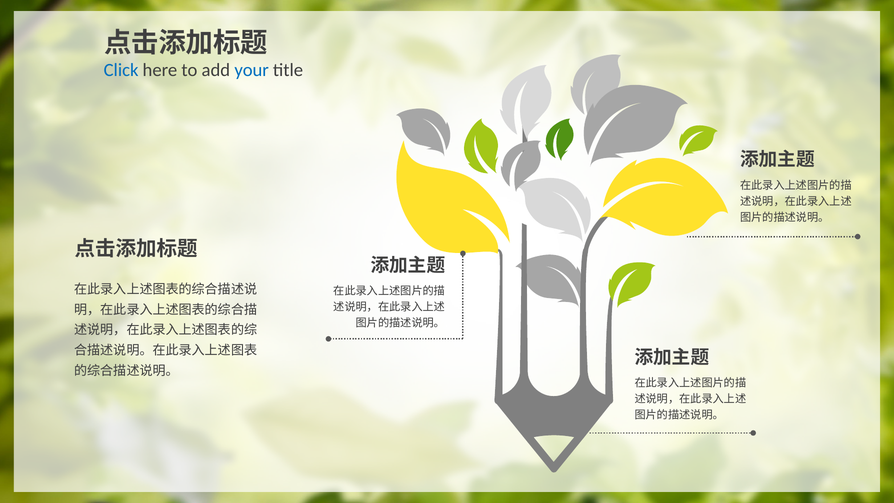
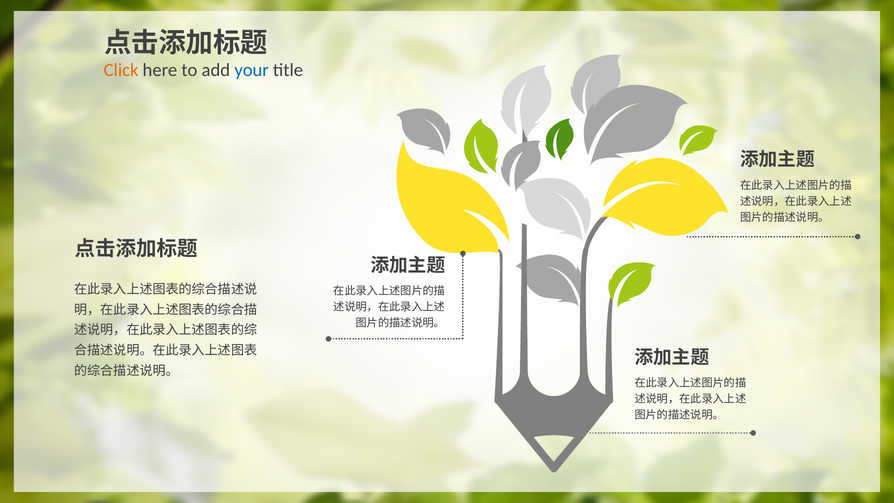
Click colour: blue -> orange (121, 70)
